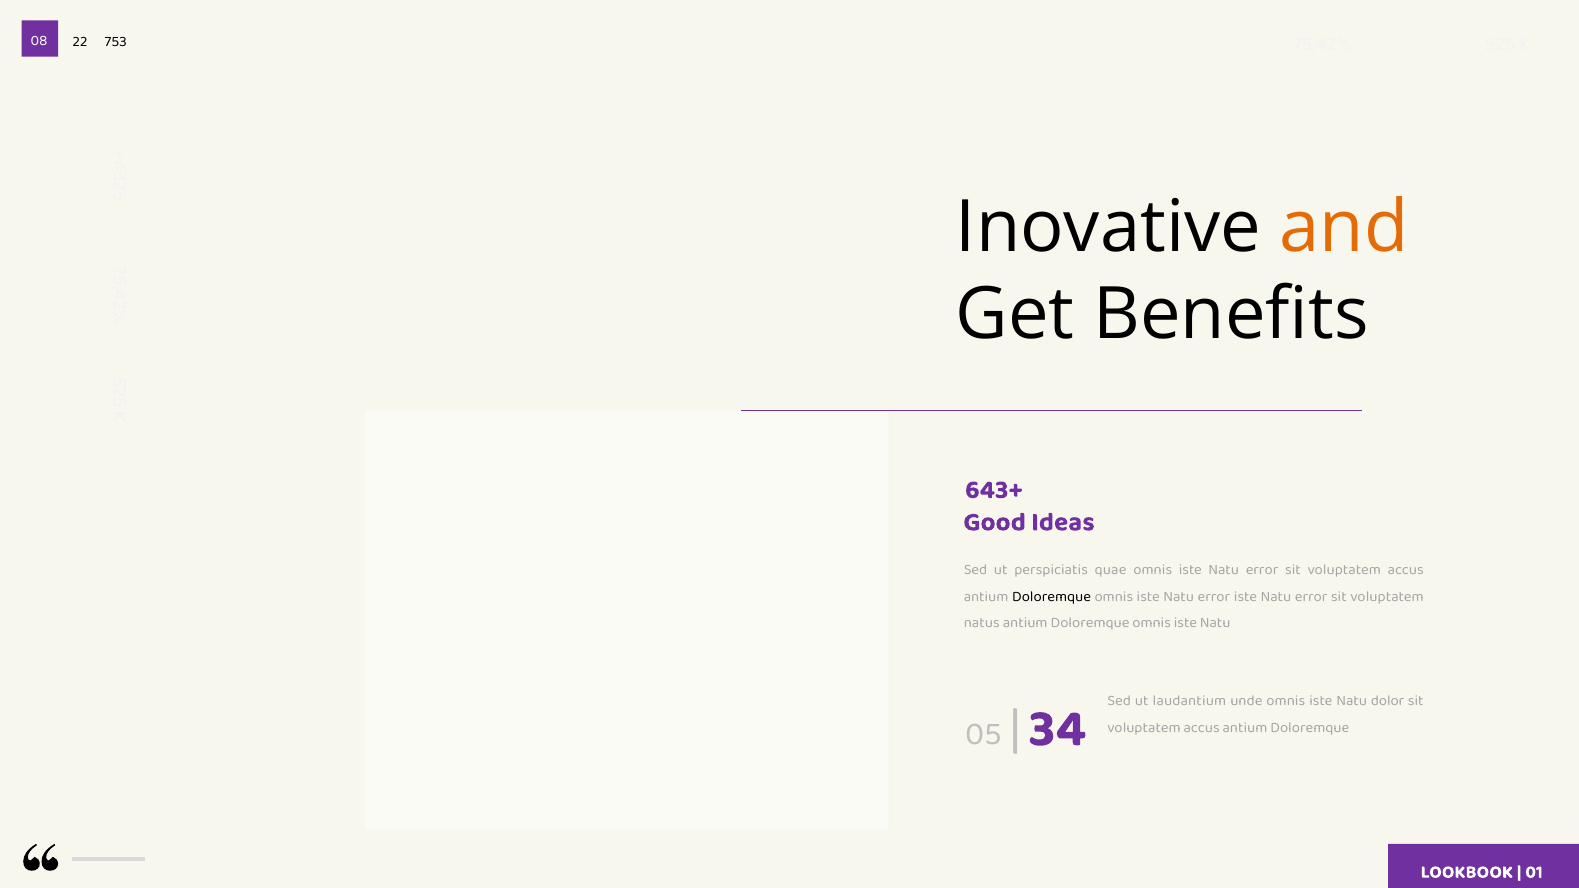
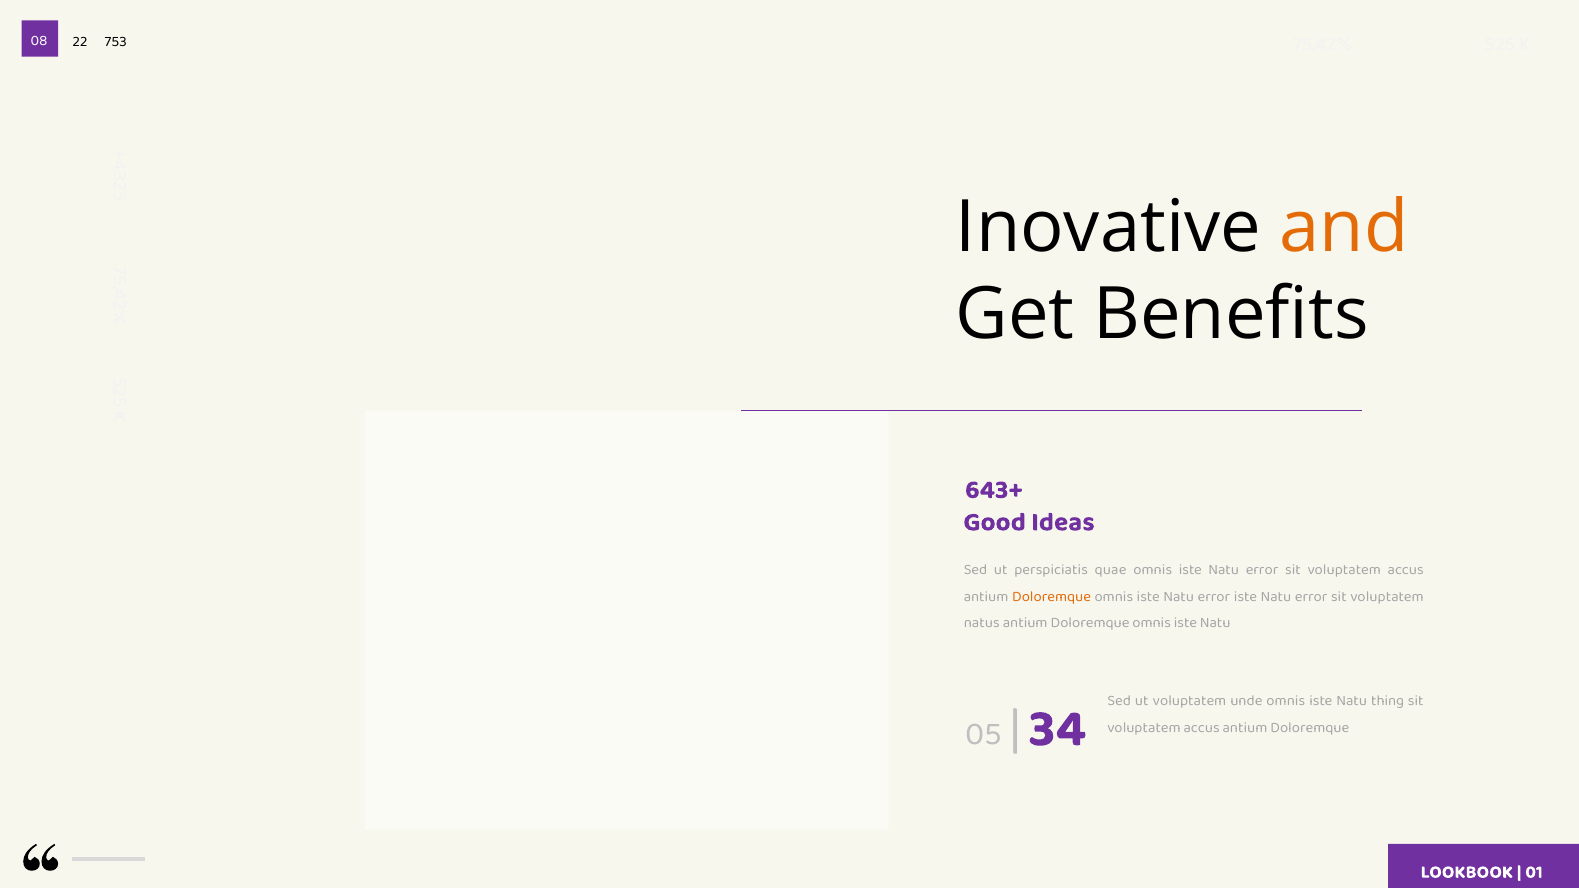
Doloremque colour: black -> orange (1052, 597)
ut laudantium: laudantium -> voluptatem (1190, 701)
dolor: dolor -> thing (1388, 701)
